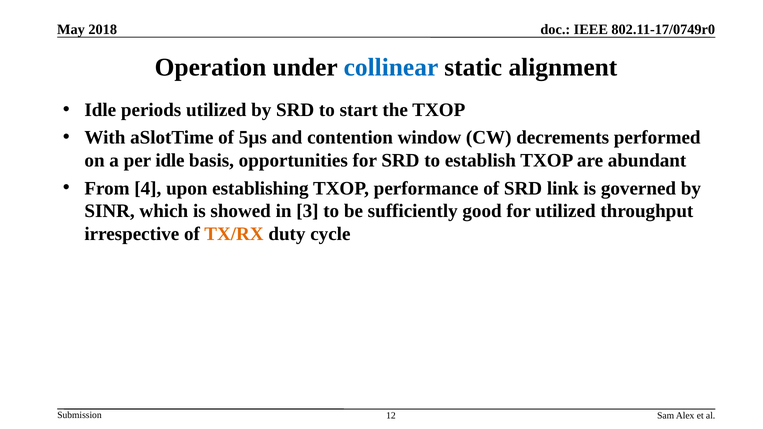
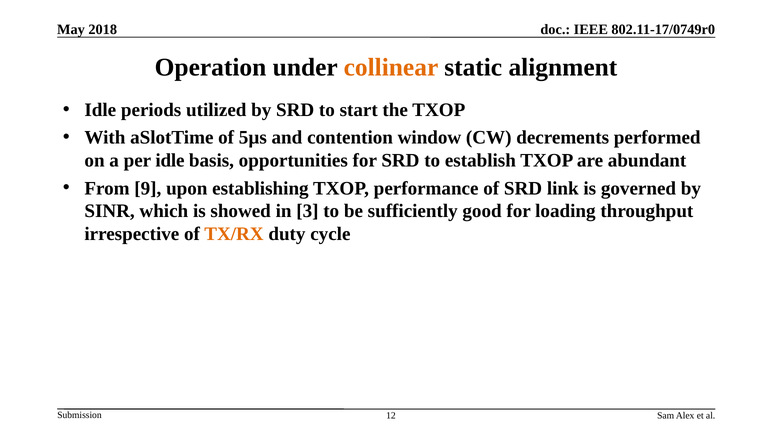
collinear colour: blue -> orange (391, 68)
4: 4 -> 9 (148, 188)
for utilized: utilized -> loading (565, 211)
